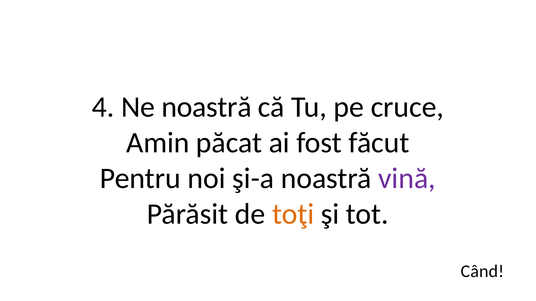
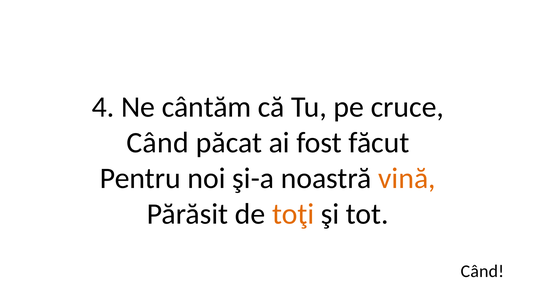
Ne noastră: noastră -> cântăm (207, 107)
Amin: Amin -> Când (158, 143)
vină colour: purple -> orange (407, 179)
